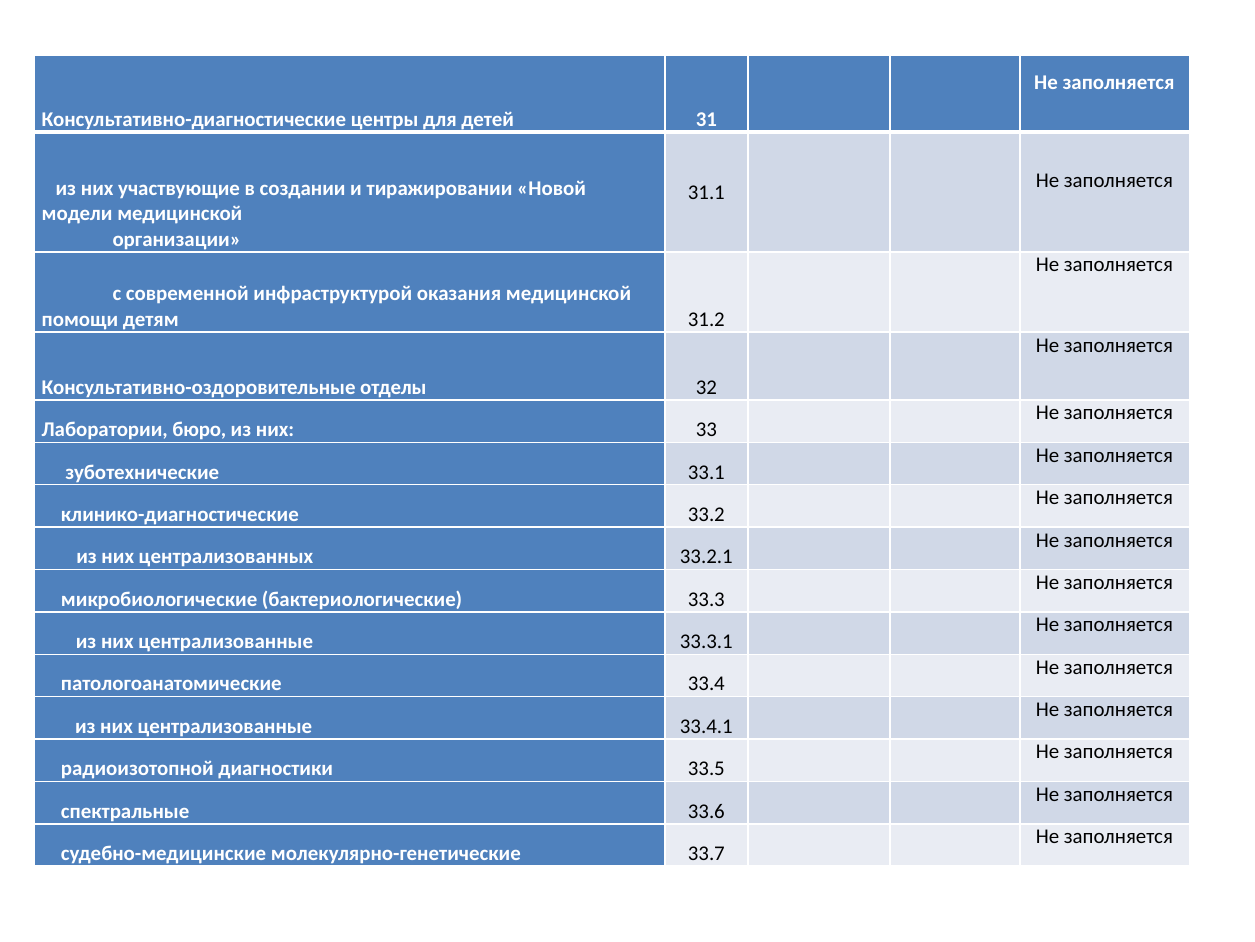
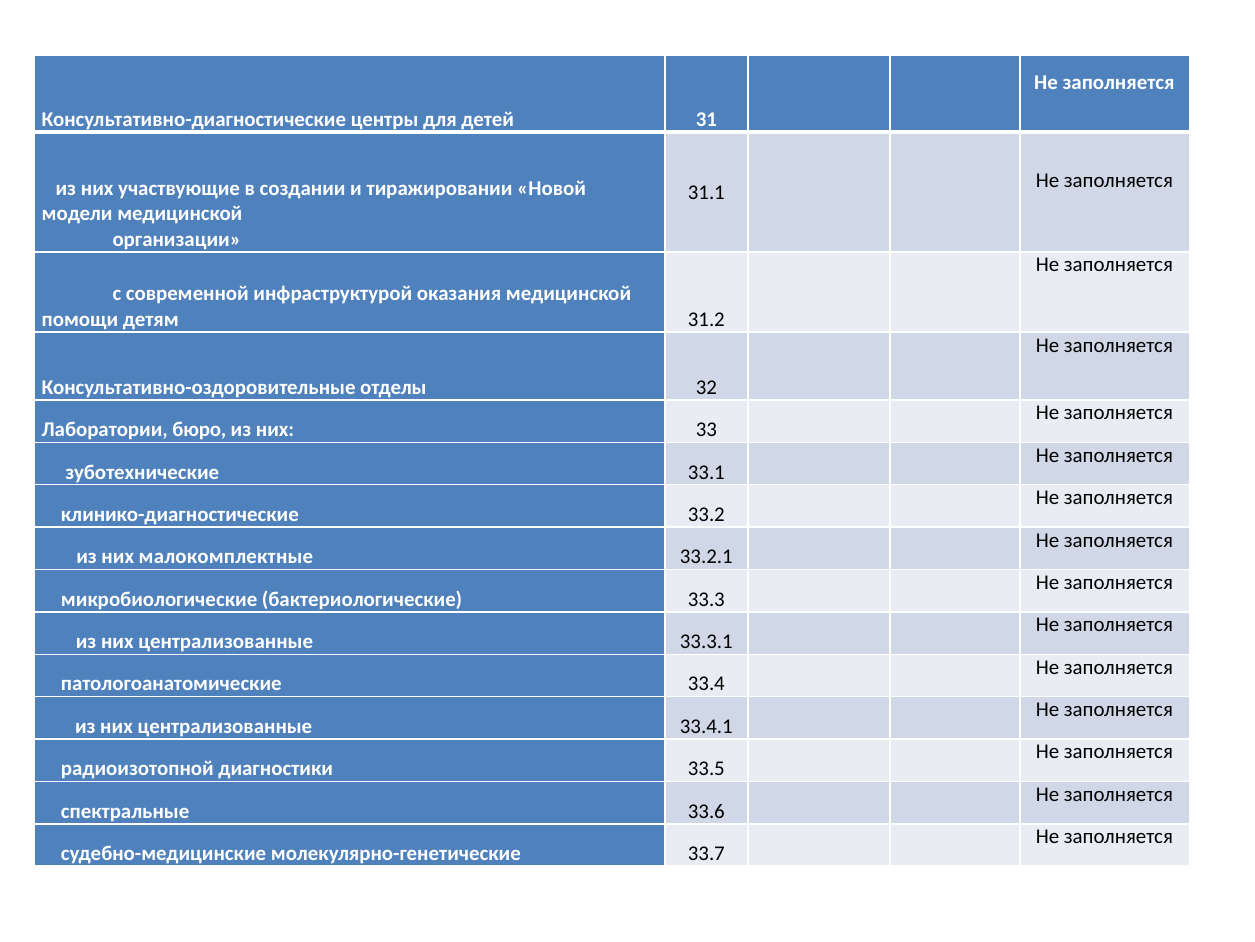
централизованных: централизованных -> малокомплектные (226, 557)
